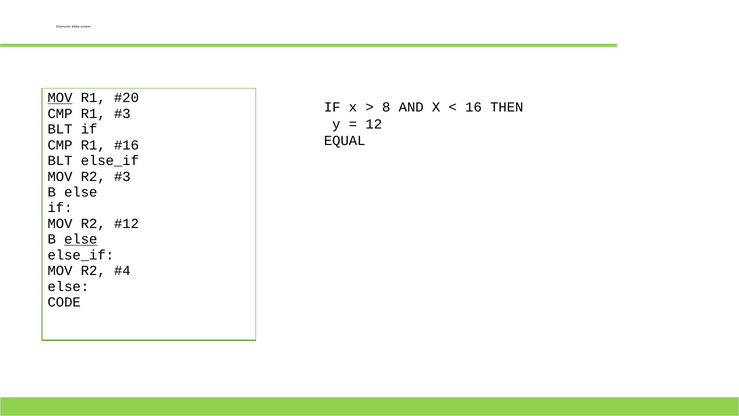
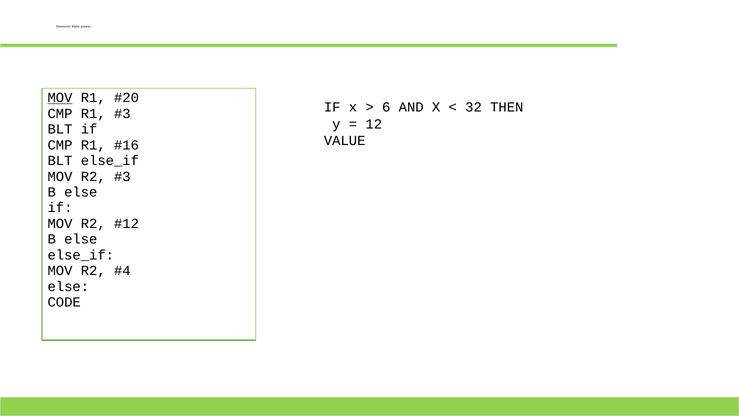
8: 8 -> 6 (386, 107)
16: 16 -> 32 (474, 107)
EQUAL: EQUAL -> VALUE (345, 141)
else underline: present -> none (81, 239)
